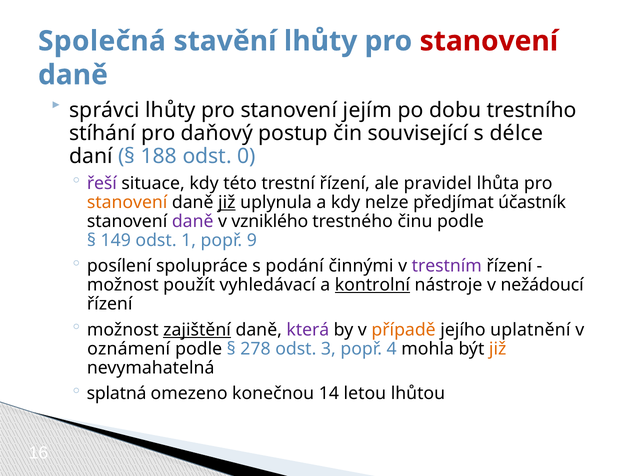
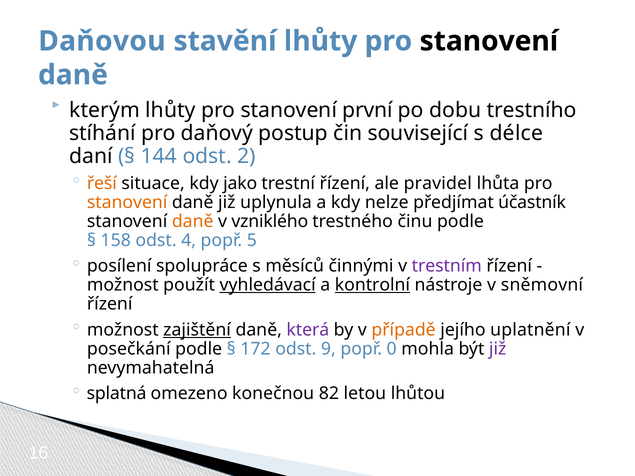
Společná: Společná -> Daňovou (102, 41)
stanovení colour: red -> black (489, 41)
správci: správci -> kterým (105, 110)
jejím: jejím -> první (368, 110)
188: 188 -> 144 (159, 156)
0: 0 -> 2 (247, 156)
řeší colour: purple -> orange (102, 183)
této: této -> jako (240, 183)
již underline: present -> none (227, 202)
daně colour: purple -> orange (193, 221)
149: 149 -> 158 (116, 240)
1: 1 -> 4 (189, 240)
9: 9 -> 5 (252, 240)
podání: podání -> měsíců (295, 266)
vyhledávací underline: none -> present (268, 285)
nežádoucí: nežádoucí -> sněmovní (542, 285)
oznámení: oznámení -> posečkání (129, 349)
278: 278 -> 172 (256, 349)
3: 3 -> 9 (328, 349)
4: 4 -> 0 (392, 349)
již colour: orange -> purple (498, 349)
14: 14 -> 82 (329, 394)
